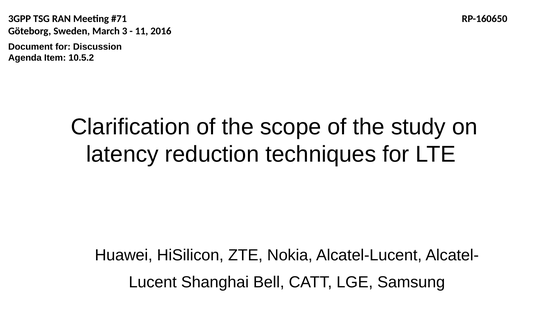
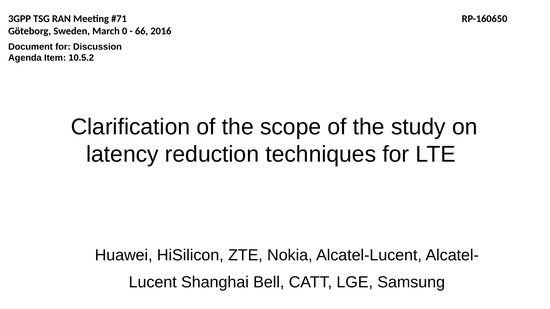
3: 3 -> 0 (125, 31)
11: 11 -> 66 (142, 31)
